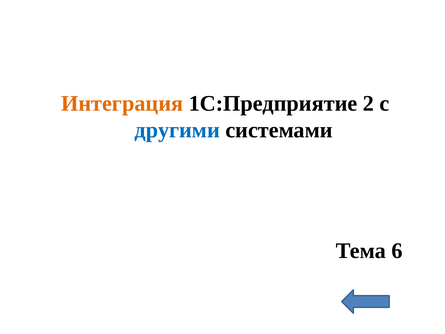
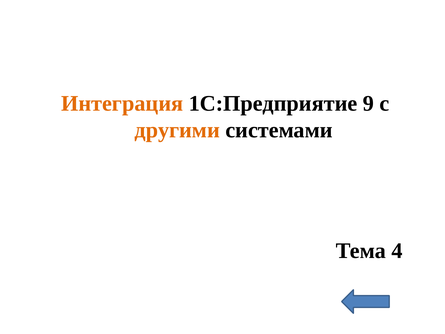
2: 2 -> 9 (368, 103)
другими colour: blue -> orange (177, 130)
6: 6 -> 4 (397, 251)
